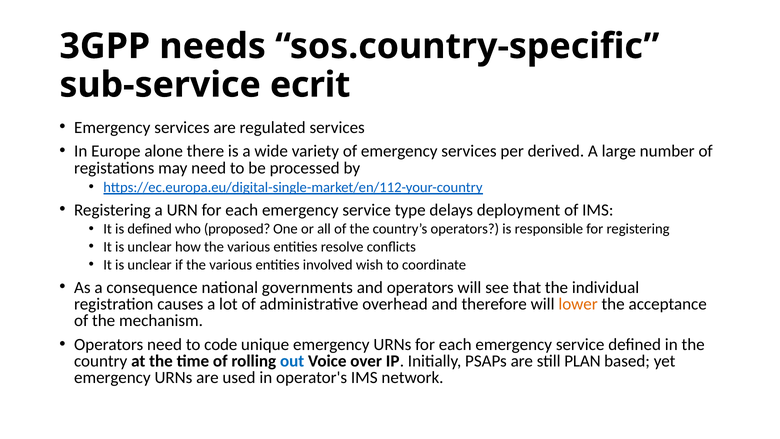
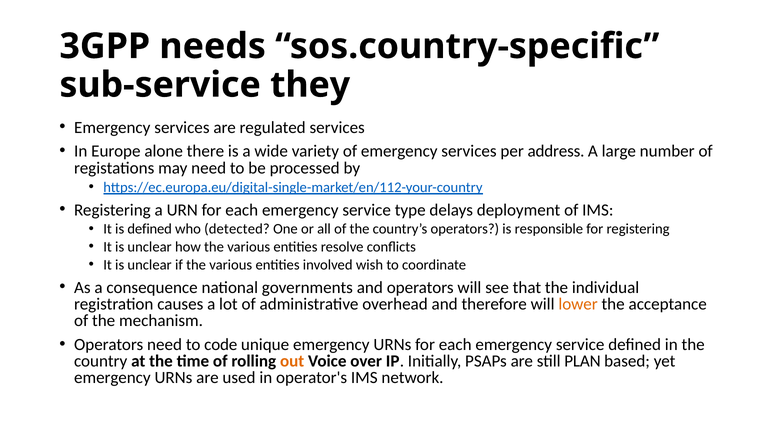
ecrit: ecrit -> they (310, 85)
derived: derived -> address (556, 151)
proposed: proposed -> detected (237, 229)
out colour: blue -> orange (292, 361)
